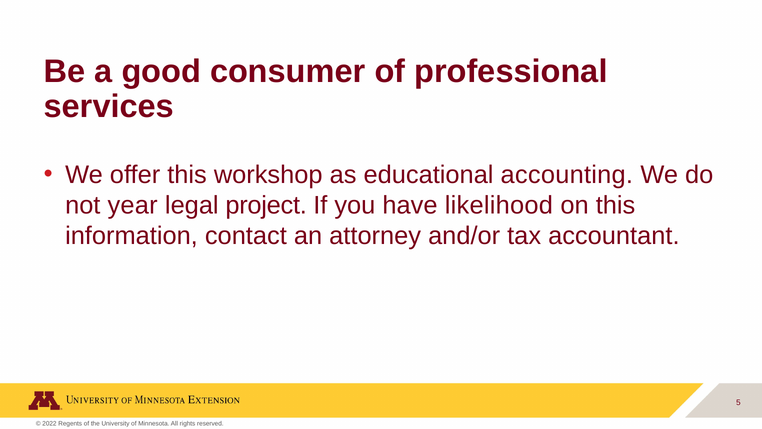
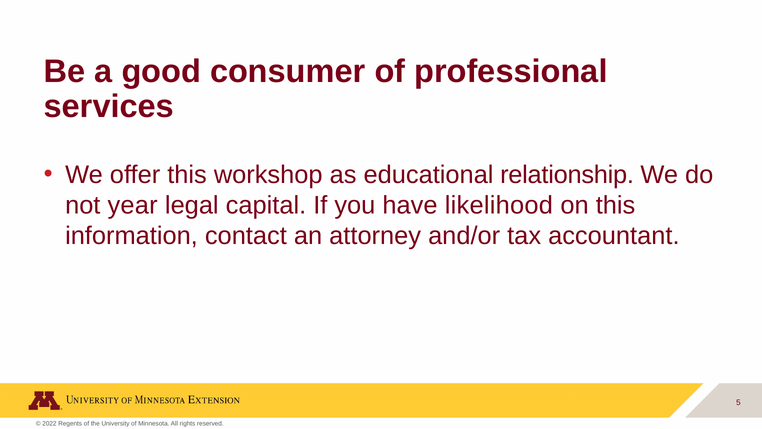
accounting: accounting -> relationship (567, 175)
project: project -> capital (266, 205)
